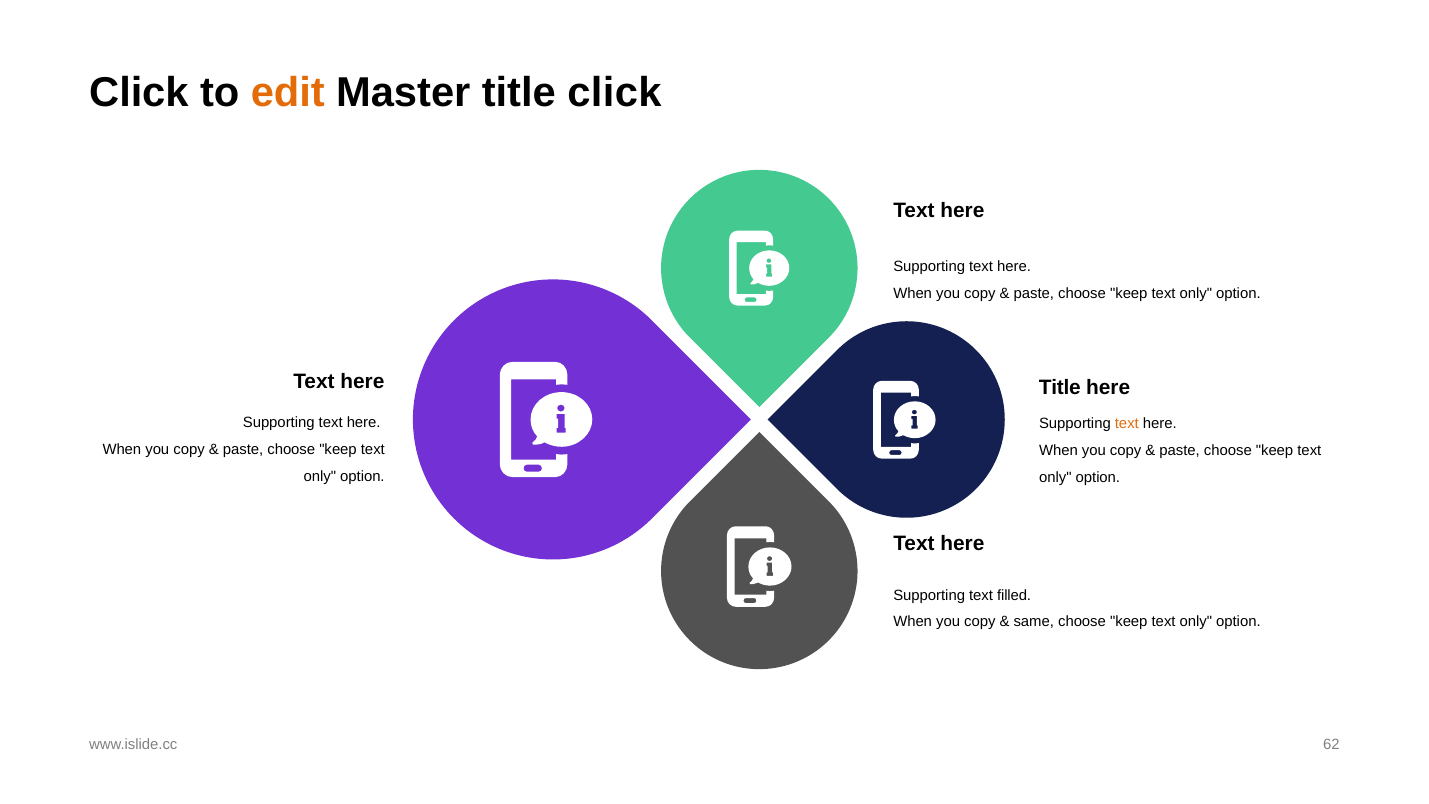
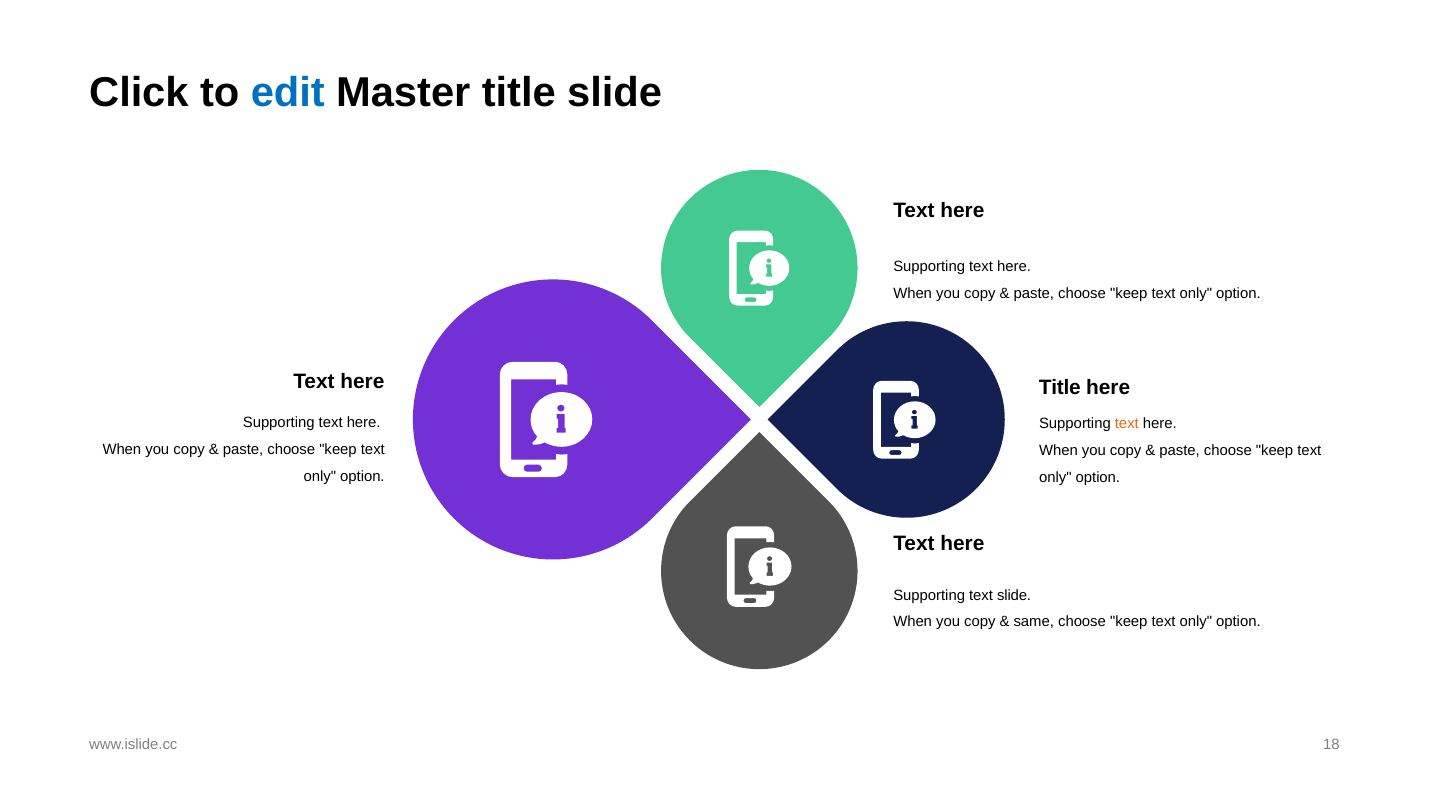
edit colour: orange -> blue (288, 92)
title click: click -> slide (615, 92)
text filled: filled -> slide (1014, 595)
62: 62 -> 18 (1331, 745)
